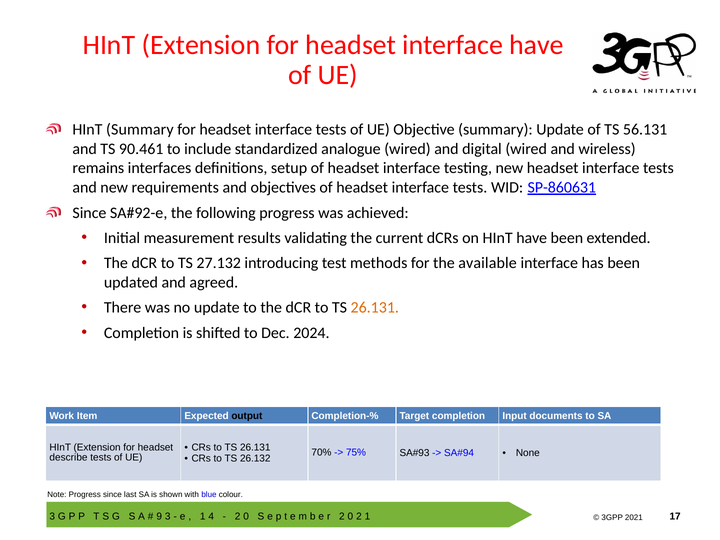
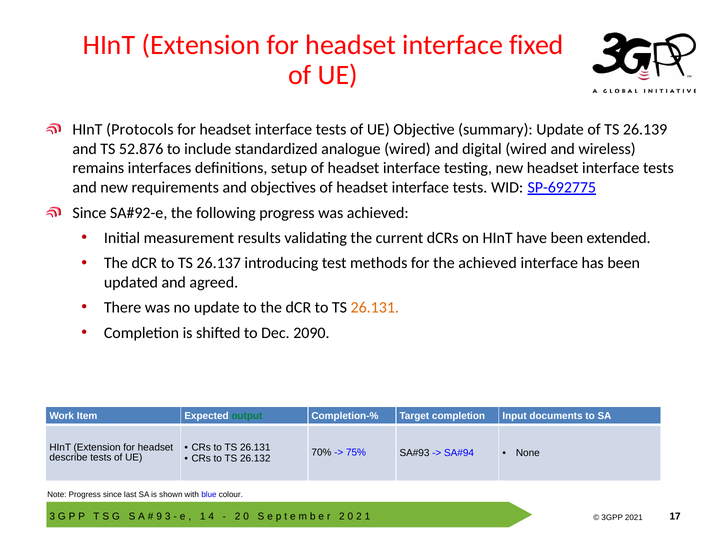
interface have: have -> fixed (536, 45)
HInT Summary: Summary -> Protocols (140, 130)
56.131: 56.131 -> 26.139 (645, 130)
90.461: 90.461 -> 52.876 (141, 149)
SP-860631: SP-860631 -> SP-692775 (562, 187)
27.132: 27.132 -> 26.137 (219, 263)
the available: available -> achieved (488, 263)
2024: 2024 -> 2090 (311, 333)
output colour: black -> green (247, 416)
